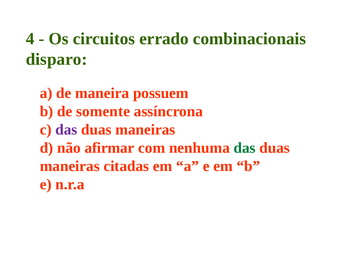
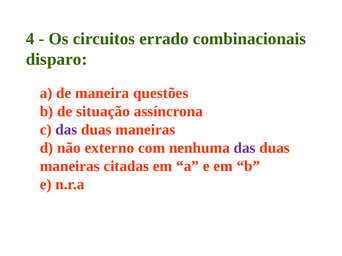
possuem: possuem -> questões (161, 93)
somente: somente -> situação (103, 112)
afirmar: afirmar -> externo (109, 148)
das colour: green -> purple (245, 148)
